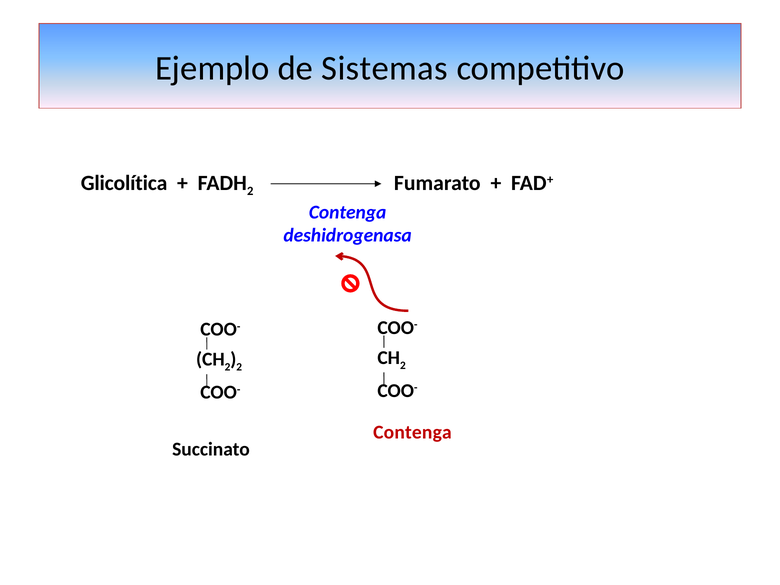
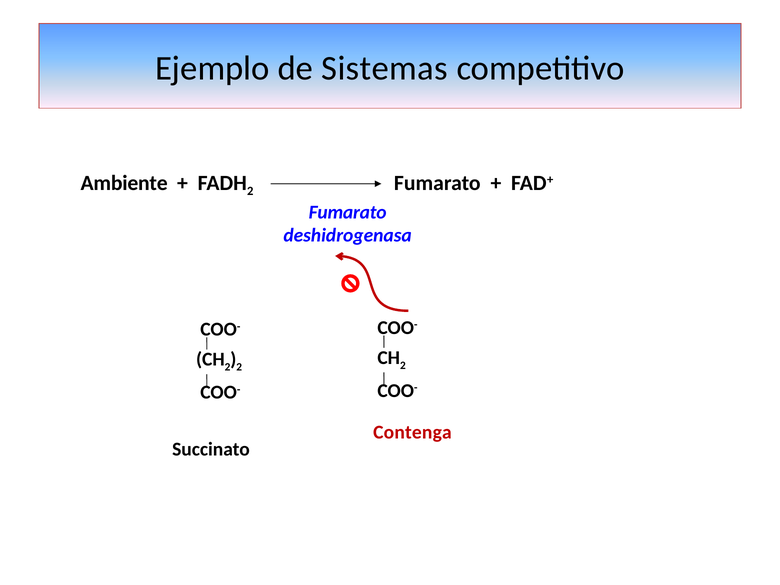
Glicolítica: Glicolítica -> Ambiente (124, 183)
Contenga: Contenga -> Fumarato (348, 212)
